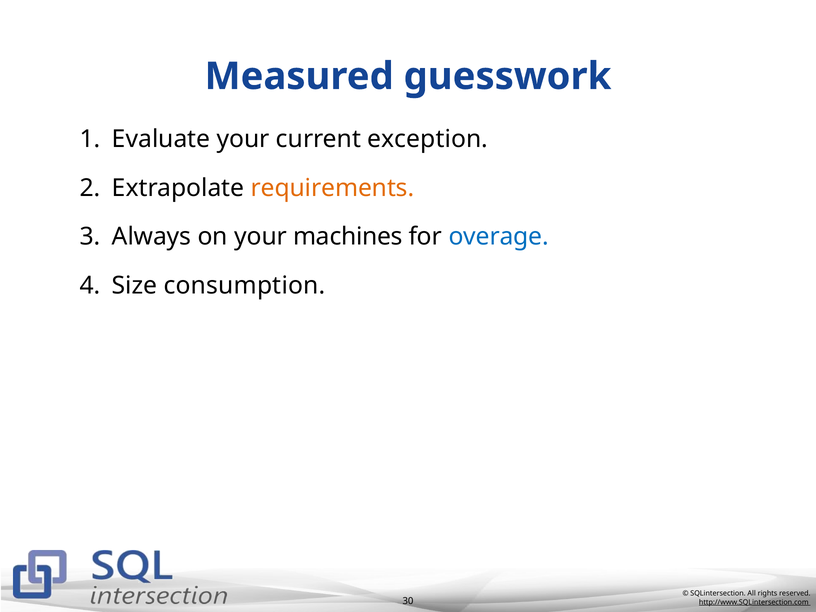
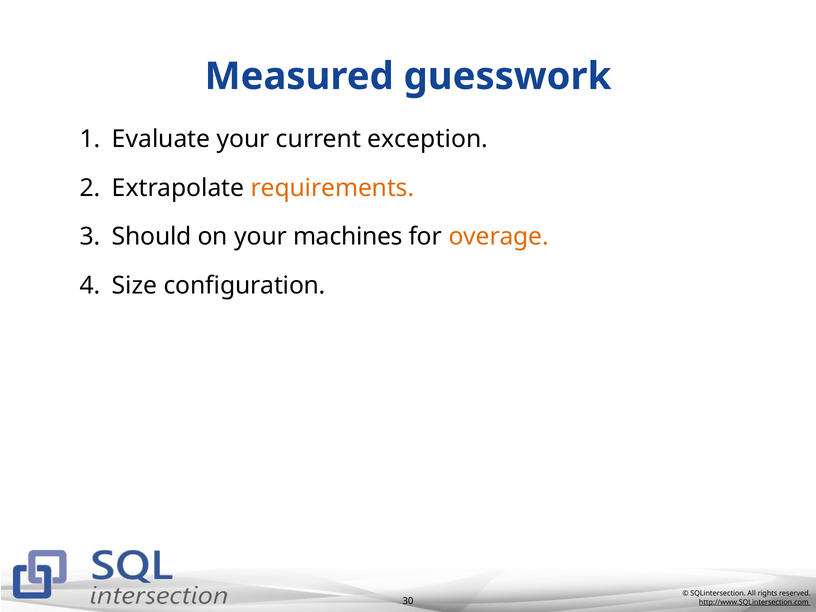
Always: Always -> Should (152, 237)
overage colour: blue -> orange (499, 237)
consumption: consumption -> configuration (245, 286)
